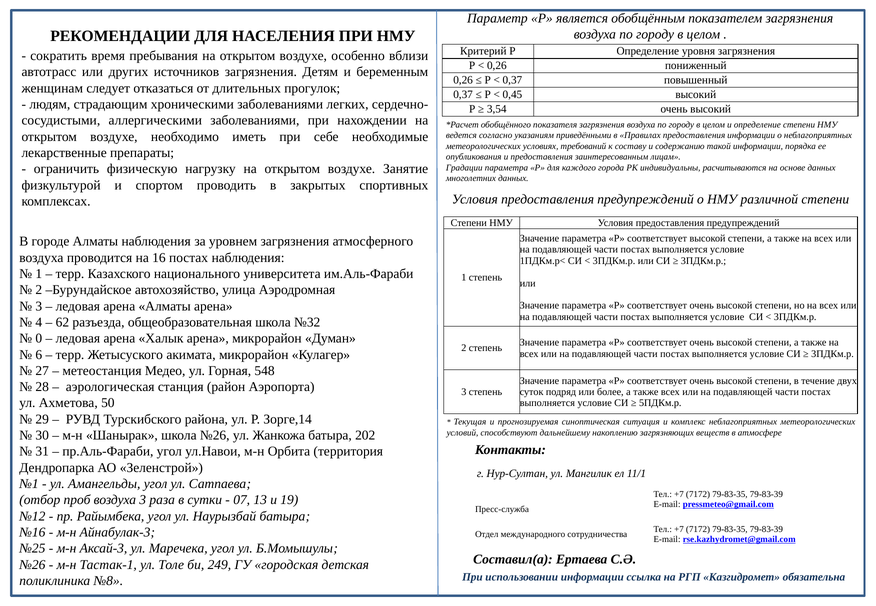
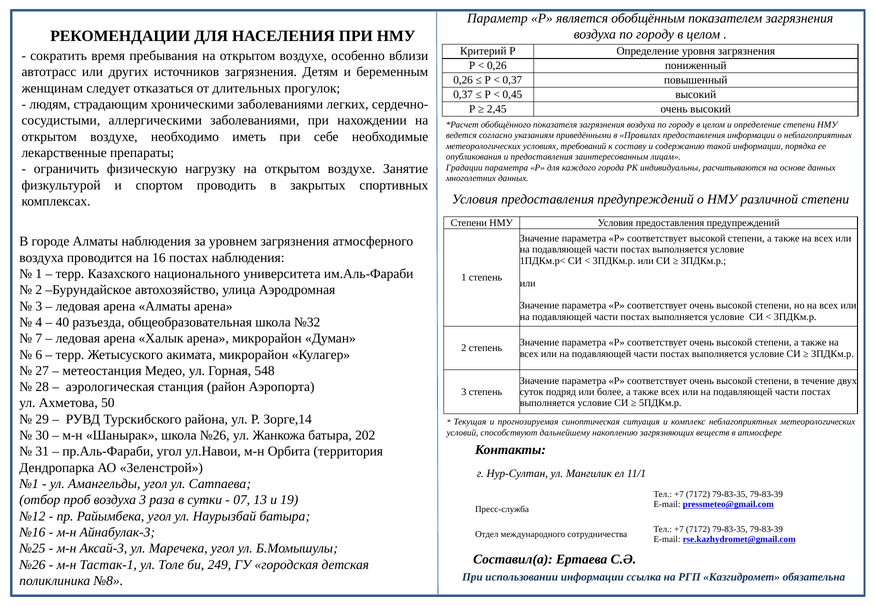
3,54: 3,54 -> 2,45 (497, 109)
62: 62 -> 40 (62, 322)
0: 0 -> 7 (39, 339)
